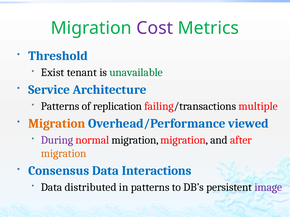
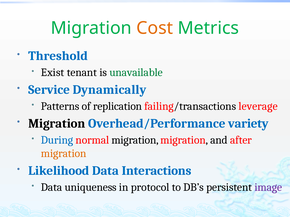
Cost colour: purple -> orange (155, 28)
Architecture: Architecture -> Dynamically (110, 90)
multiple: multiple -> leverage (258, 106)
Migration colour: orange -> black (57, 124)
viewed: viewed -> variety (248, 124)
During colour: purple -> blue (57, 140)
Consensus: Consensus -> Likelihood (59, 171)
distributed: distributed -> uniqueness (91, 188)
in patterns: patterns -> protocol (150, 188)
